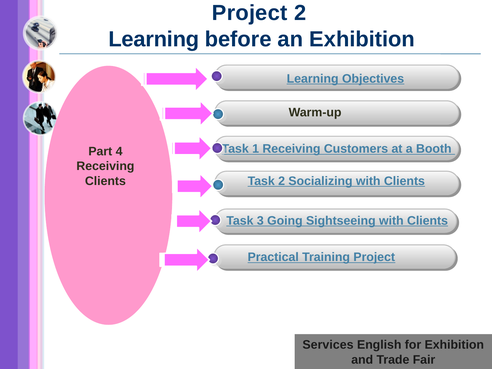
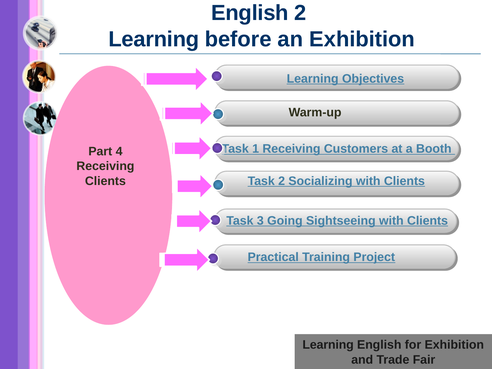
Project: Project -> English (250, 13)
Services: Services -> Learning (328, 345)
